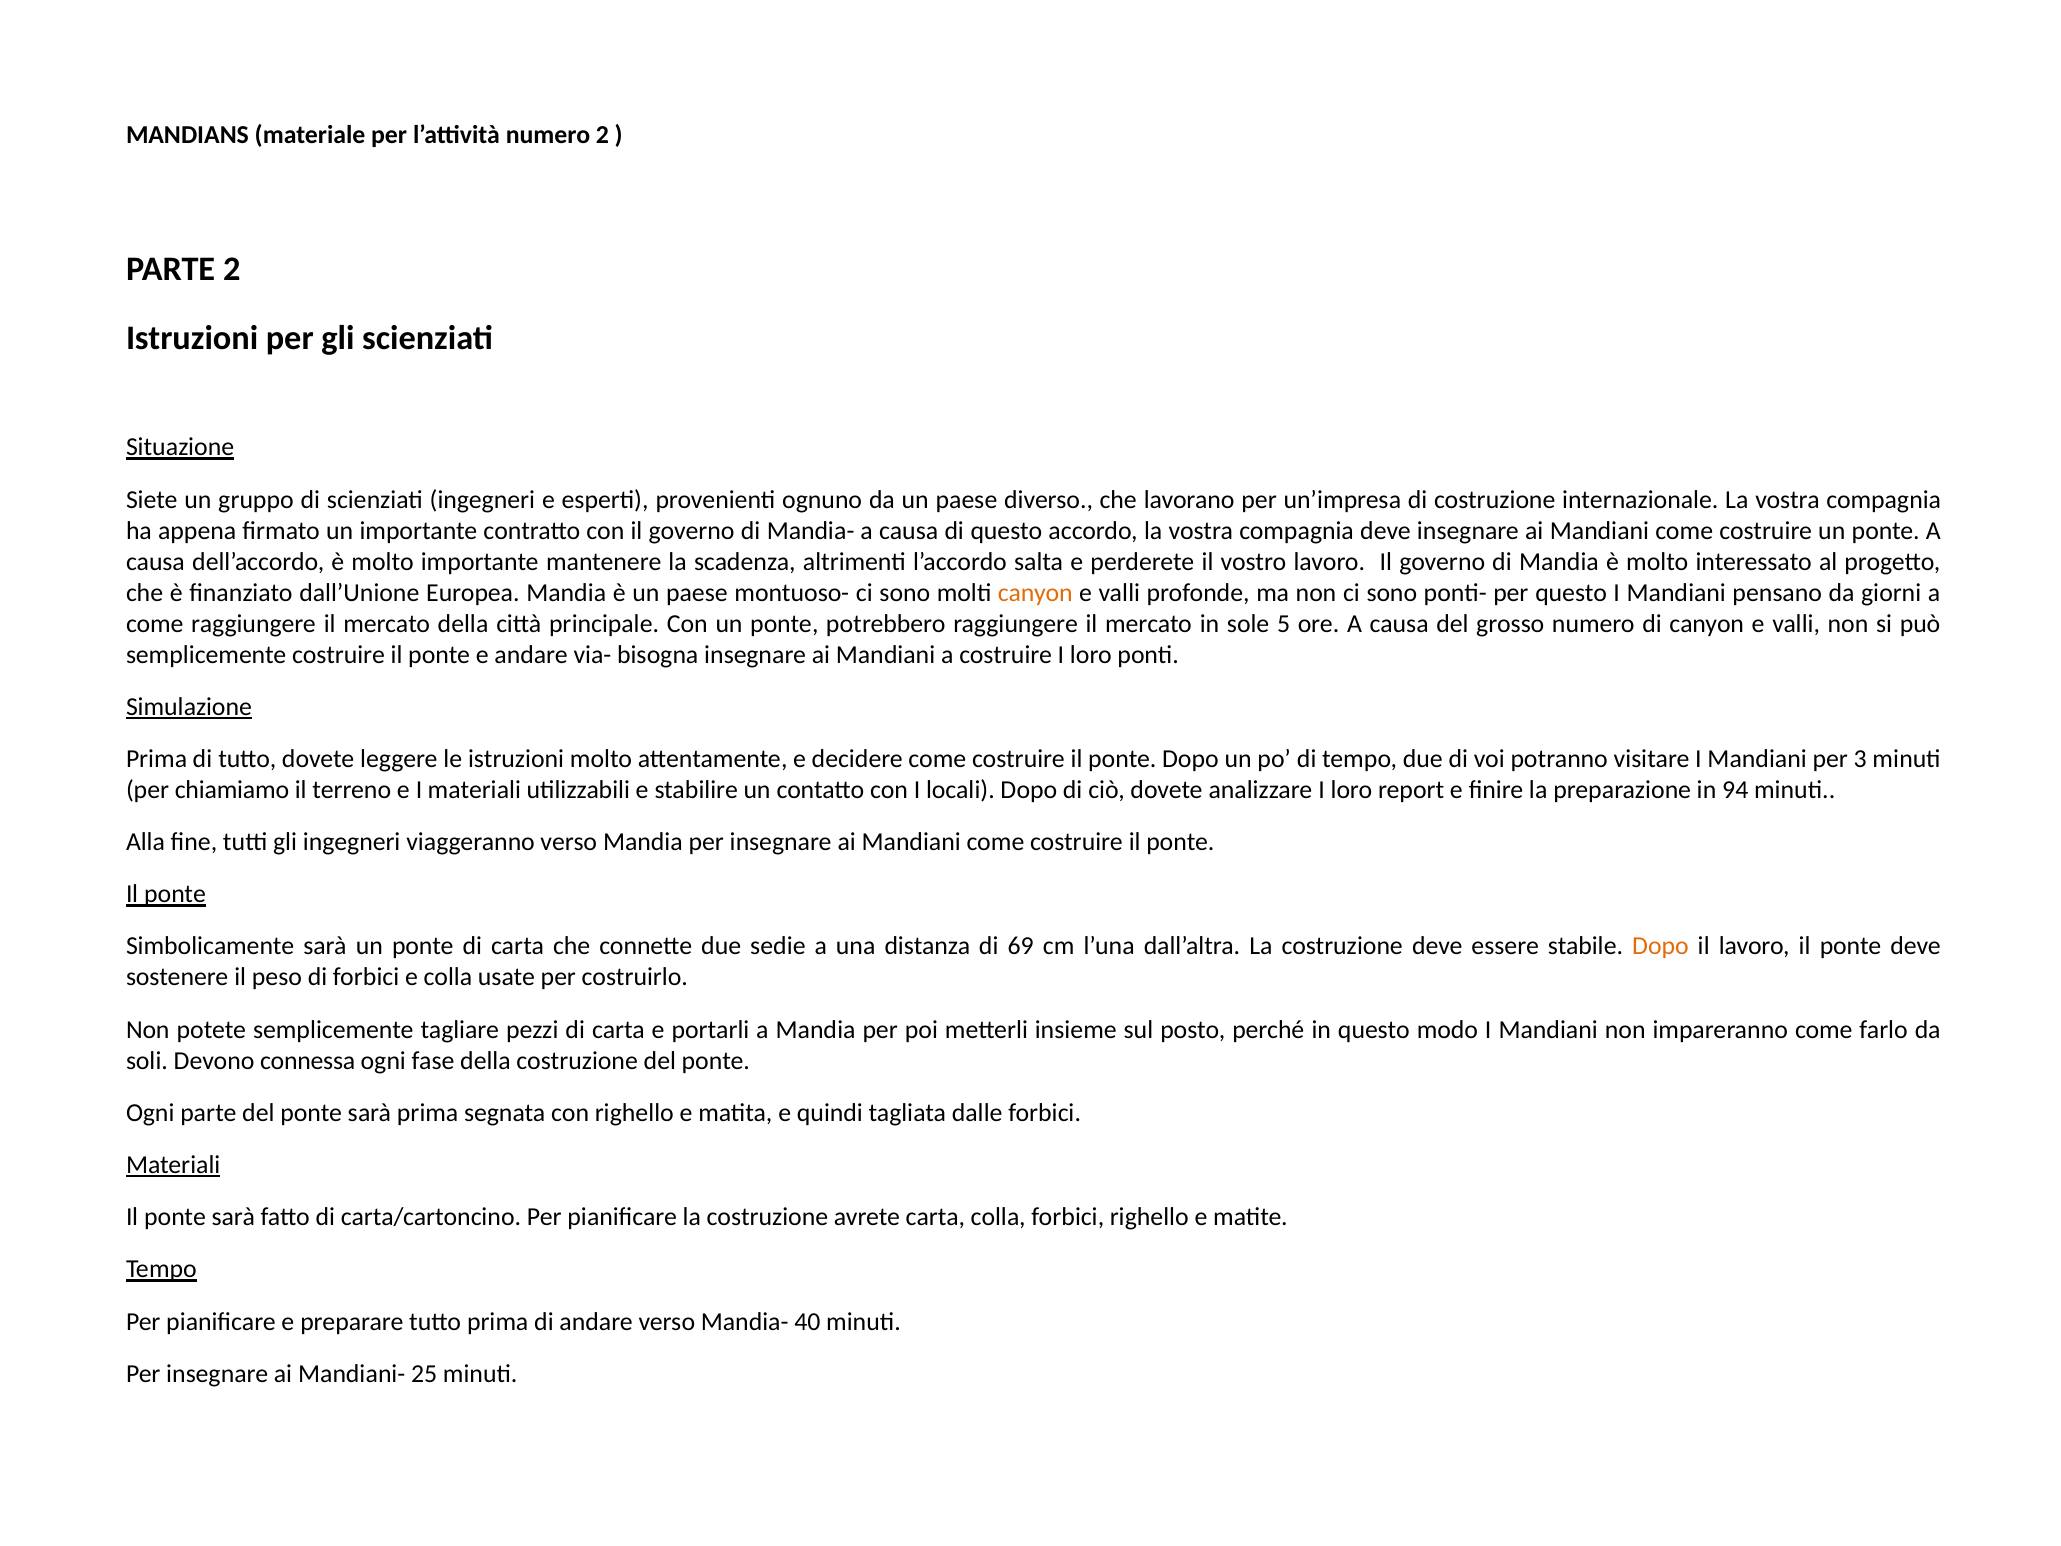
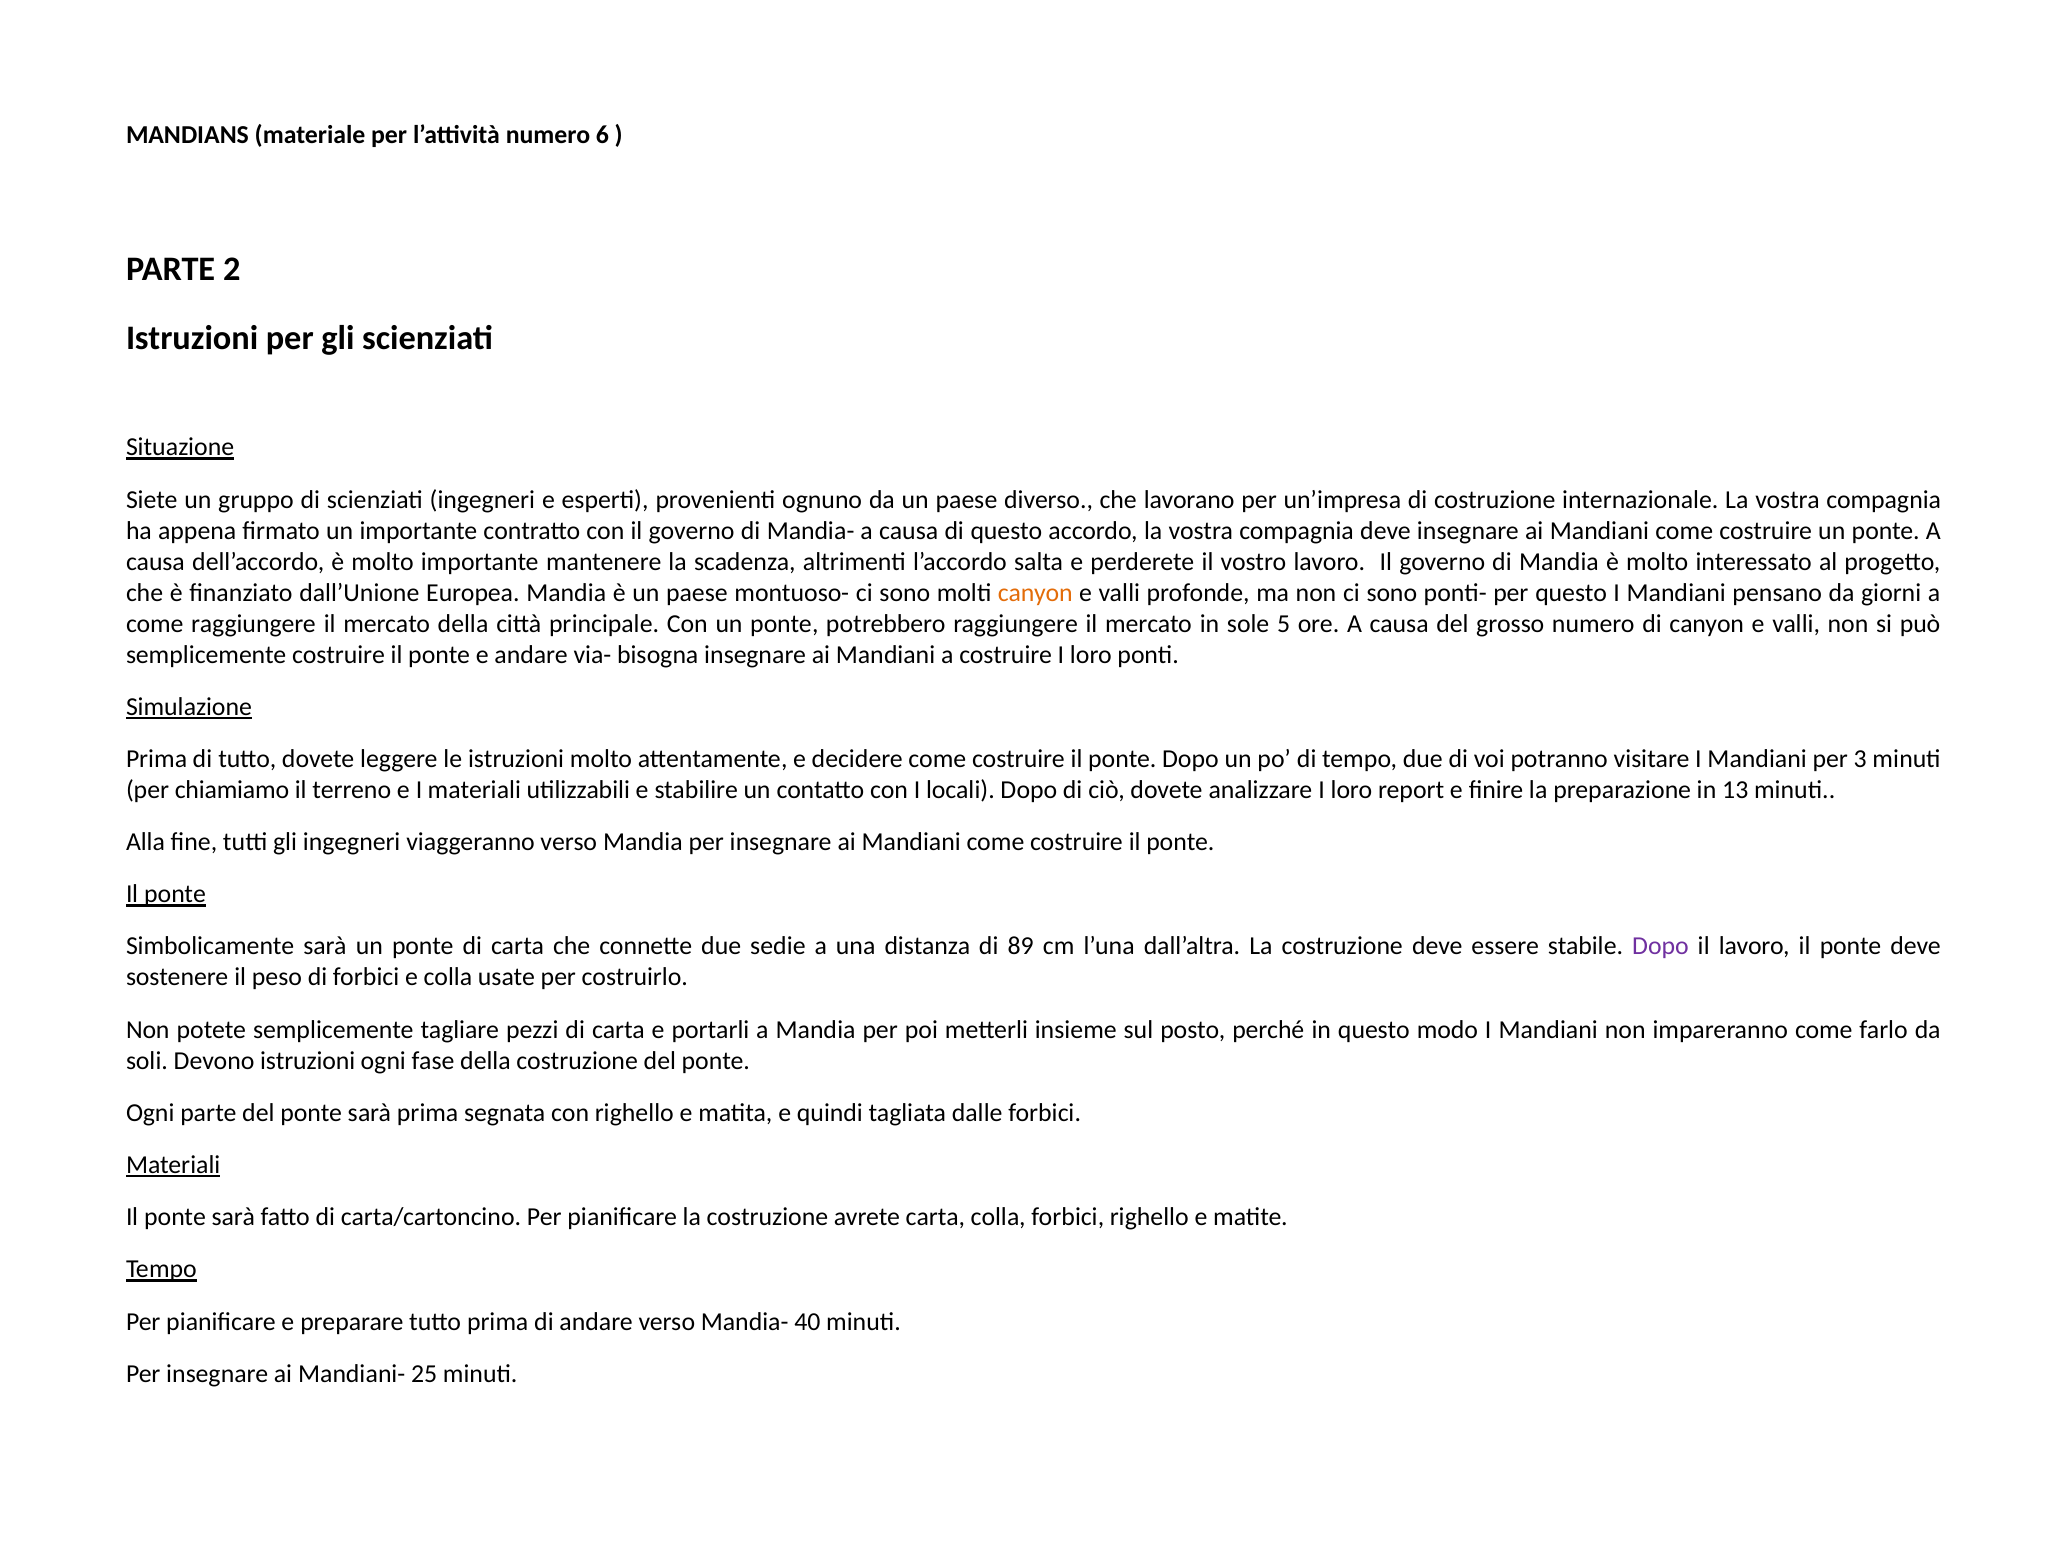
numero 2: 2 -> 6 (602, 135)
94: 94 -> 13 (1735, 790)
69: 69 -> 89 (1021, 946)
Dopo colour: orange -> purple (1661, 946)
Devono connessa: connessa -> istruzioni (308, 1060)
